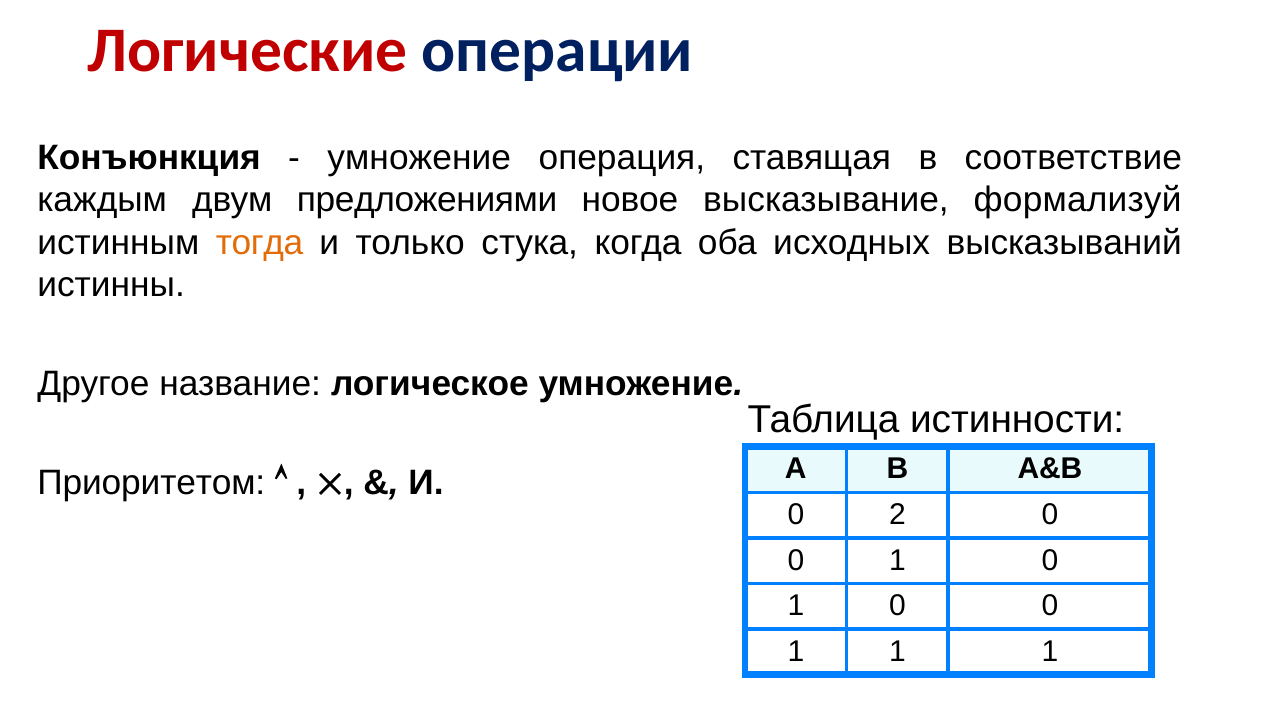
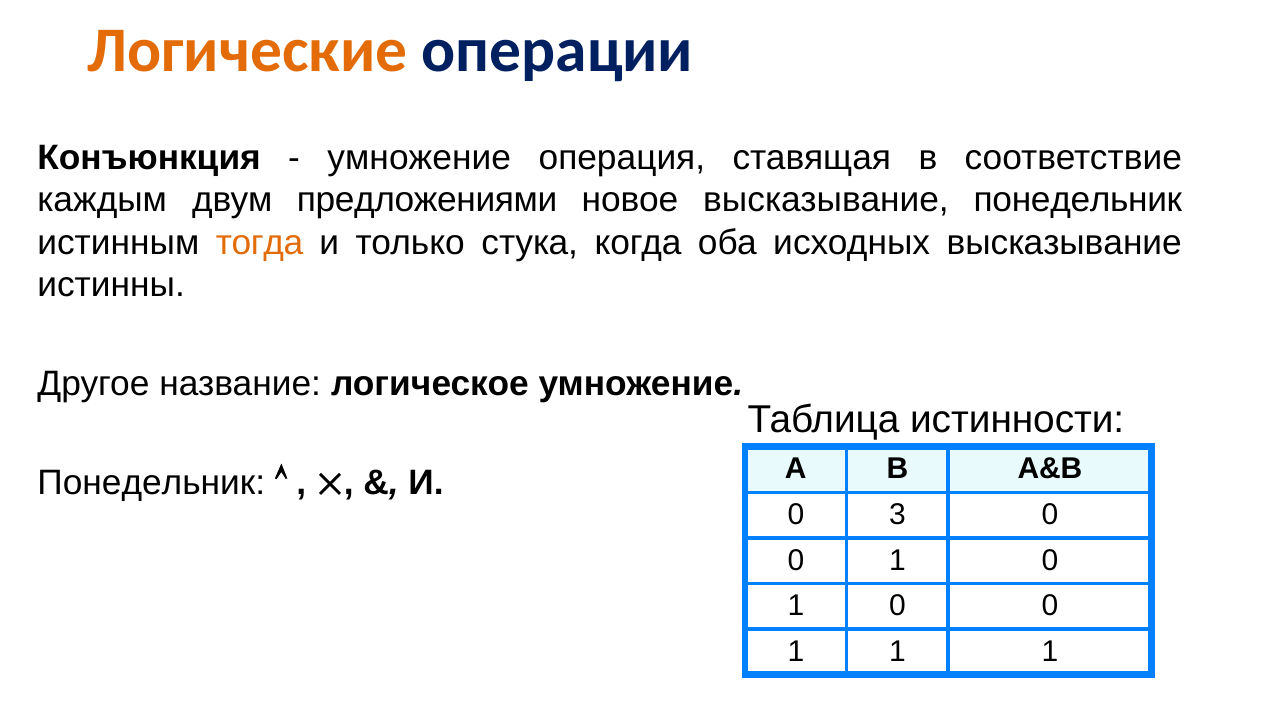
Логические colour: red -> orange (247, 50)
высказывание формализуй: формализуй -> понедельник (1078, 200)
исходных высказываний: высказываний -> высказывание (1064, 243)
Приоритетом: Приоритетом -> Понедельник (151, 483)
2: 2 -> 3 (897, 515)
